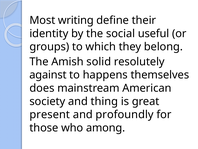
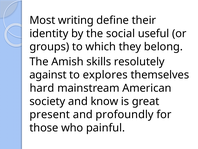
solid: solid -> skills (99, 61)
happens: happens -> explores (105, 75)
does: does -> hard (42, 88)
thing: thing -> know (104, 101)
among: among -> painful (106, 127)
